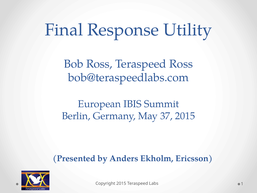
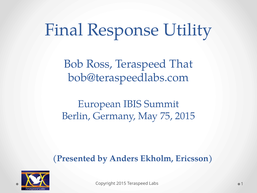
Teraspeed Ross: Ross -> That (181, 64)
37: 37 -> 75 (166, 116)
